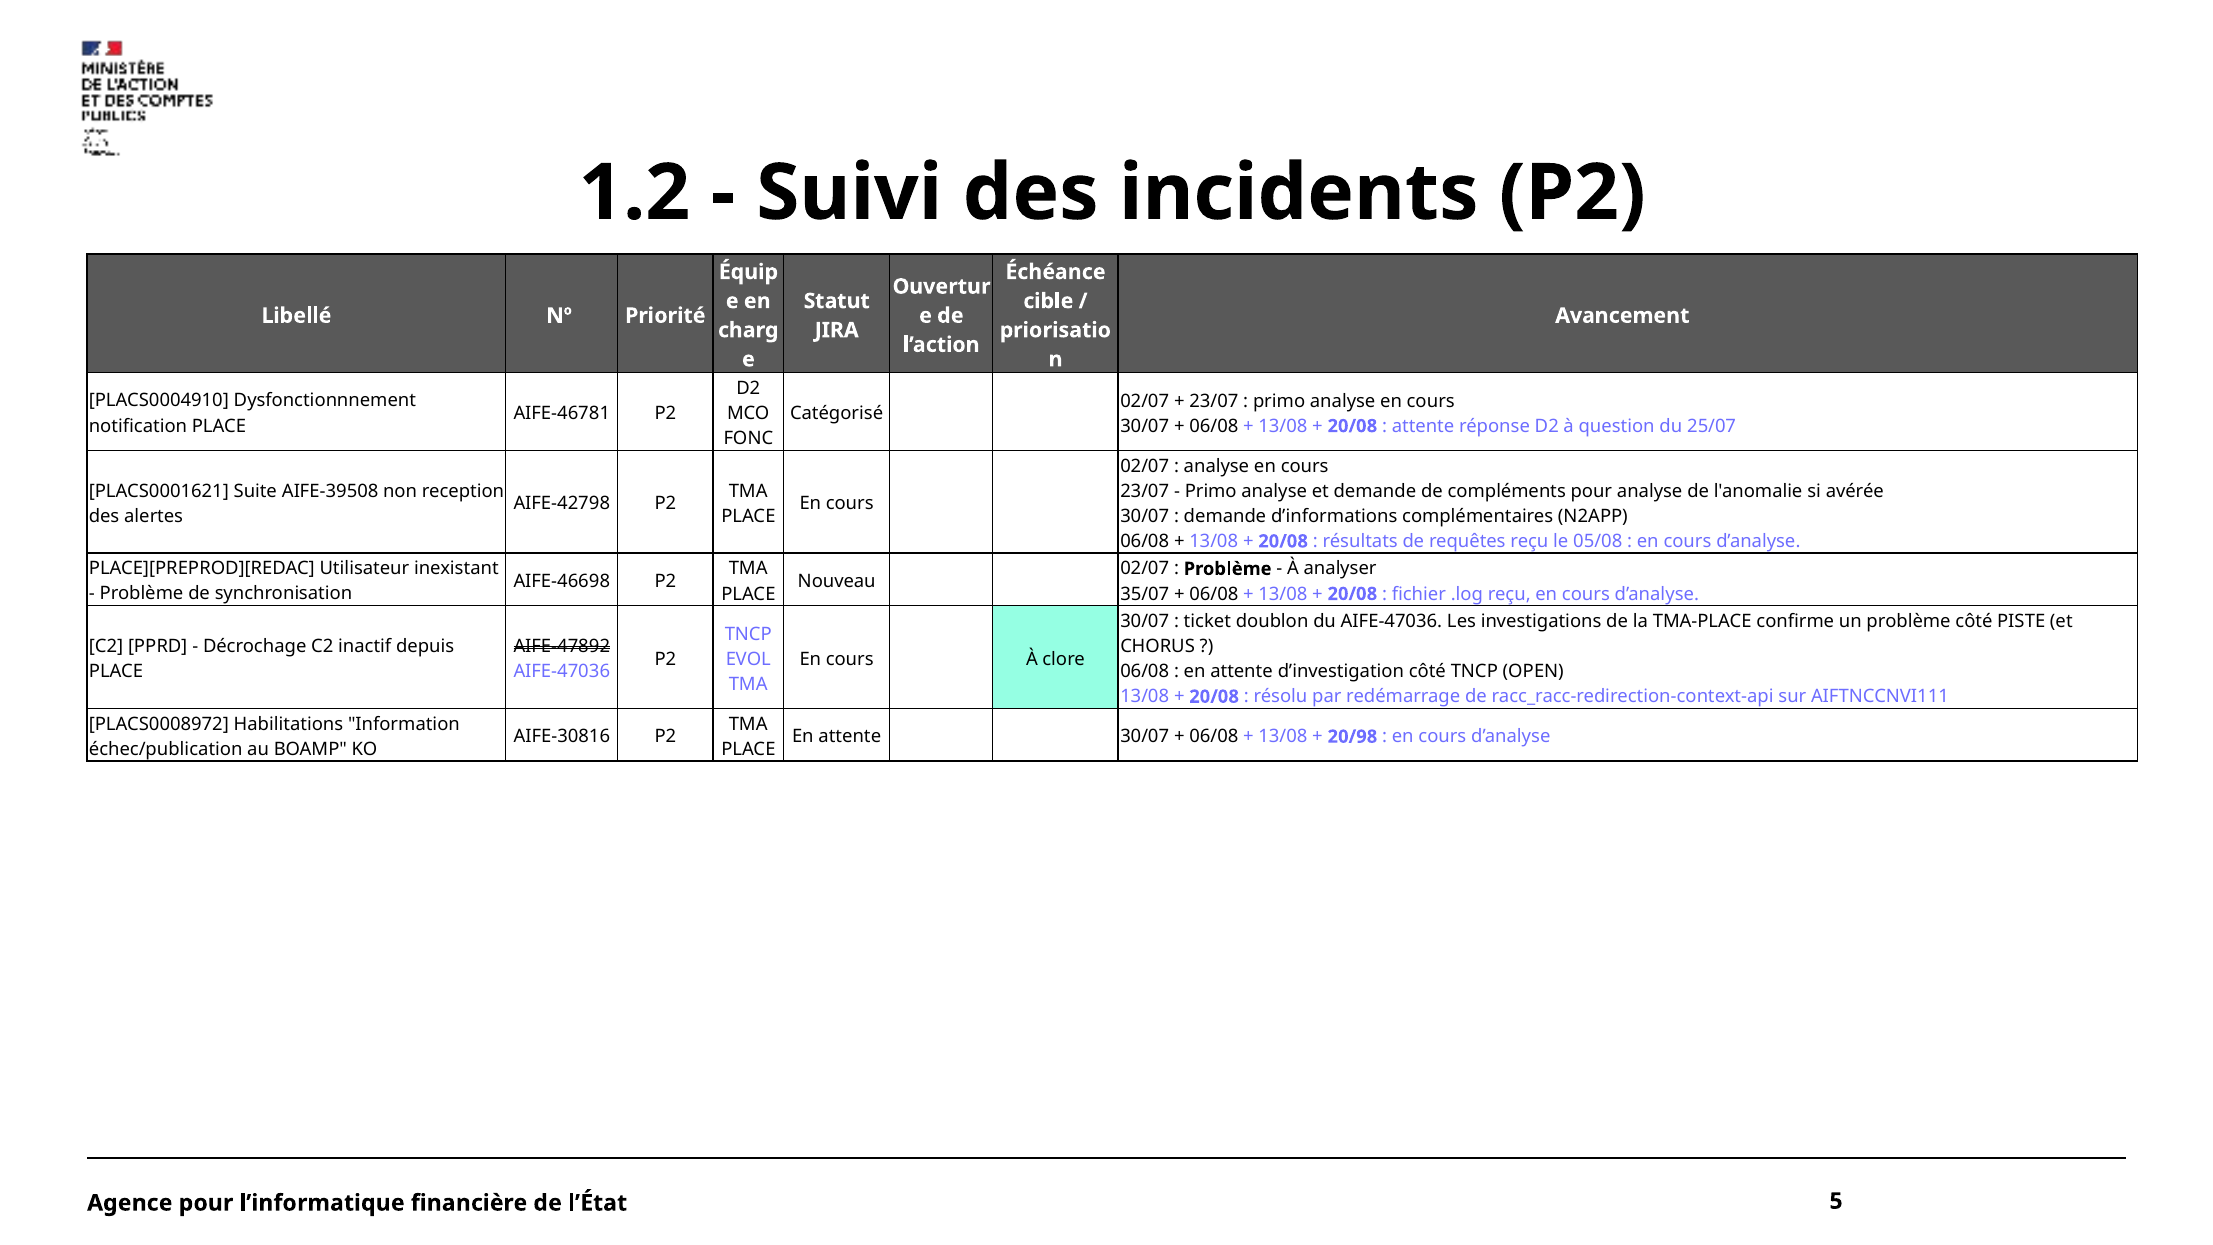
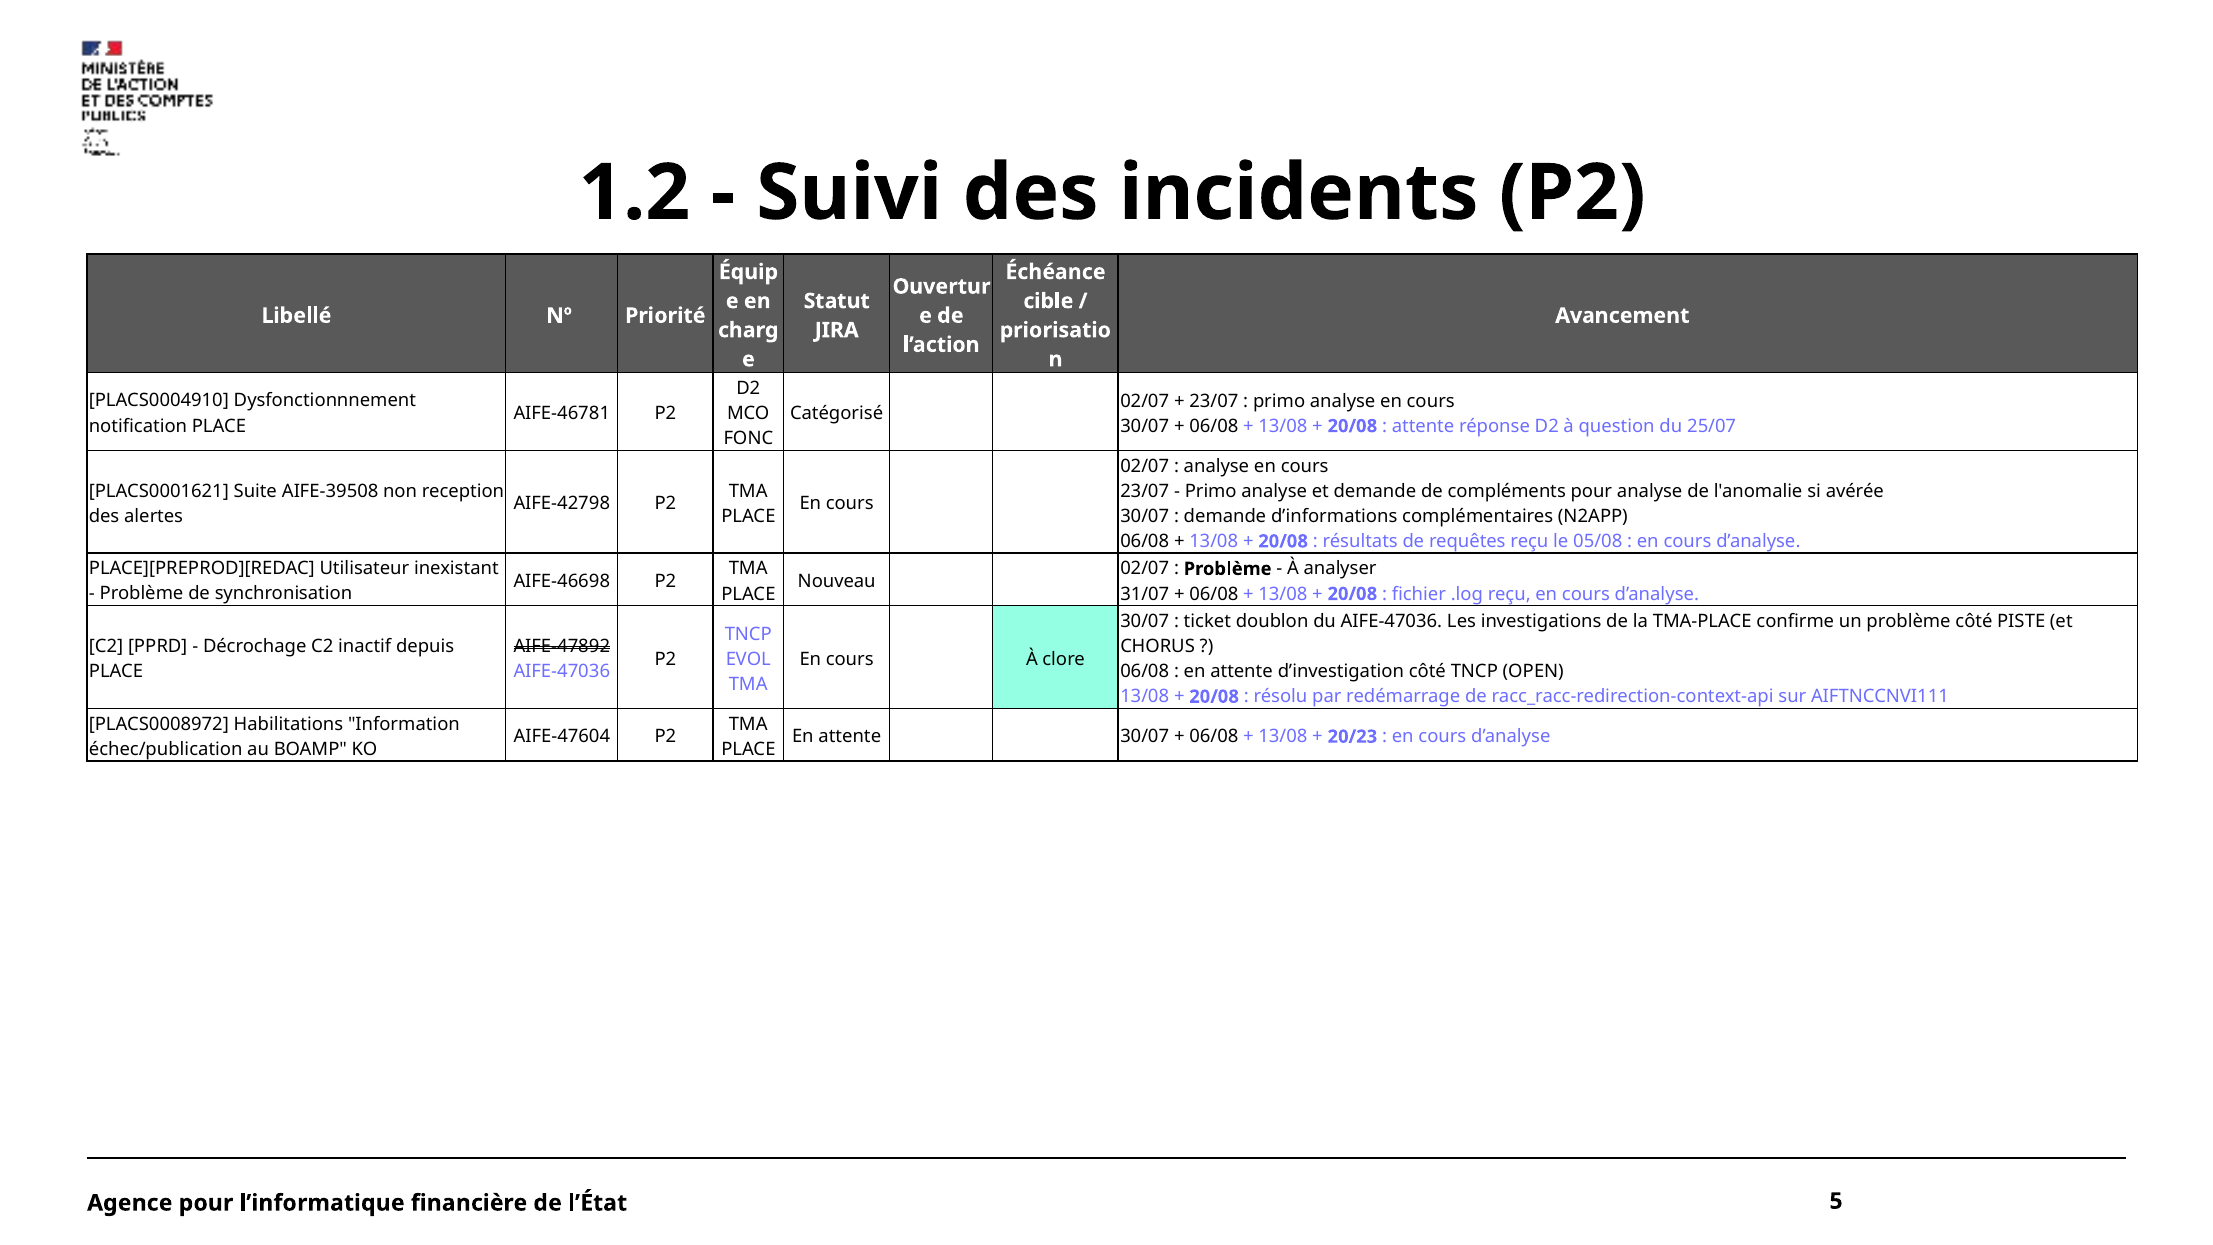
35/07: 35/07 -> 31/07 (1145, 594)
AIFE-30816: AIFE-30816 -> AIFE-47604 (562, 736)
20/98: 20/98 -> 20/23 (1352, 737)
